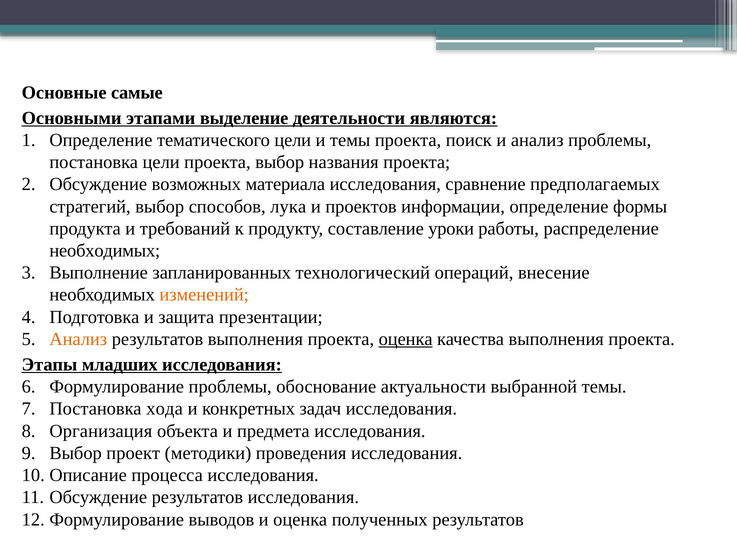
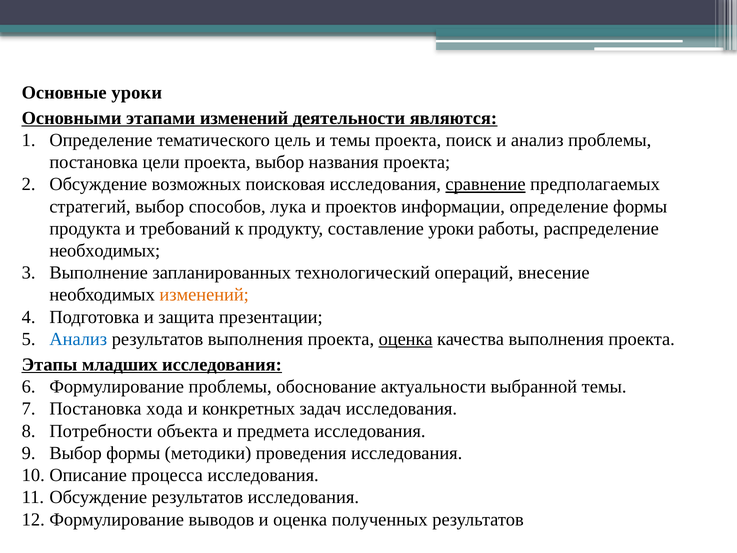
Основные самые: самые -> уроки (137, 92)
этапами выделение: выделение -> изменений (244, 118)
тематического цели: цели -> цель (293, 140)
материала: материала -> поисковая (285, 184)
сравнение underline: none -> present (486, 184)
Анализ colour: orange -> blue (78, 339)
Организация: Организация -> Потребности (101, 431)
Выбор проект: проект -> формы (133, 453)
